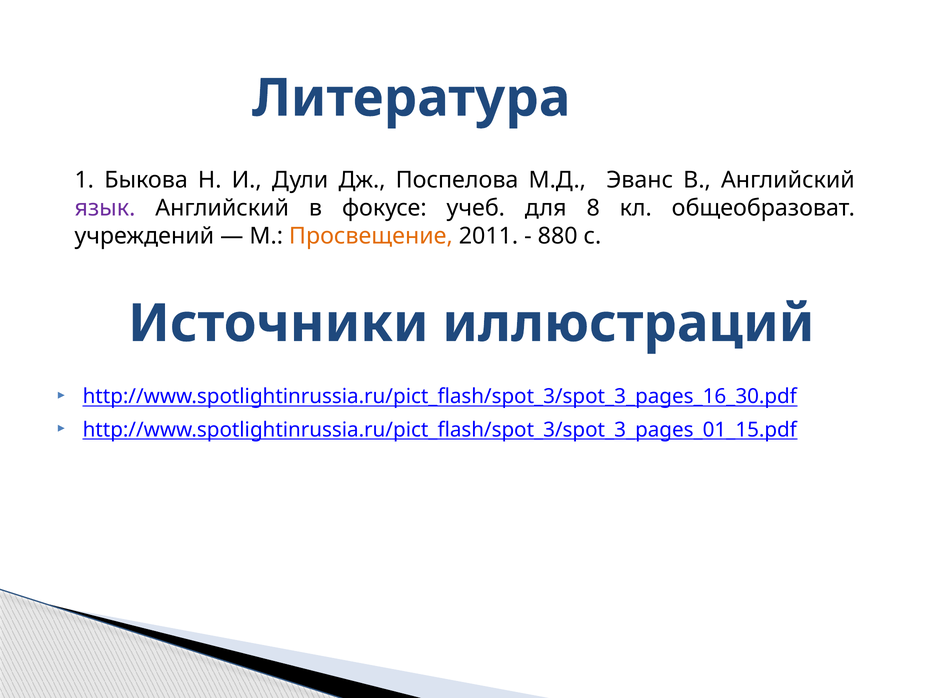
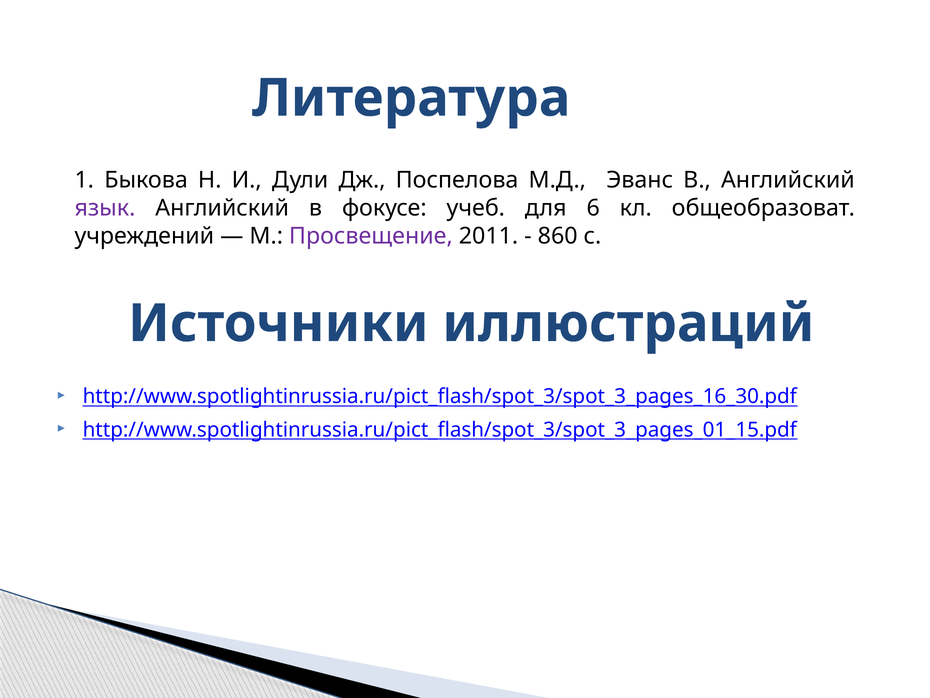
8: 8 -> 6 (593, 208)
Просвещение colour: orange -> purple (371, 236)
880: 880 -> 860 (558, 236)
